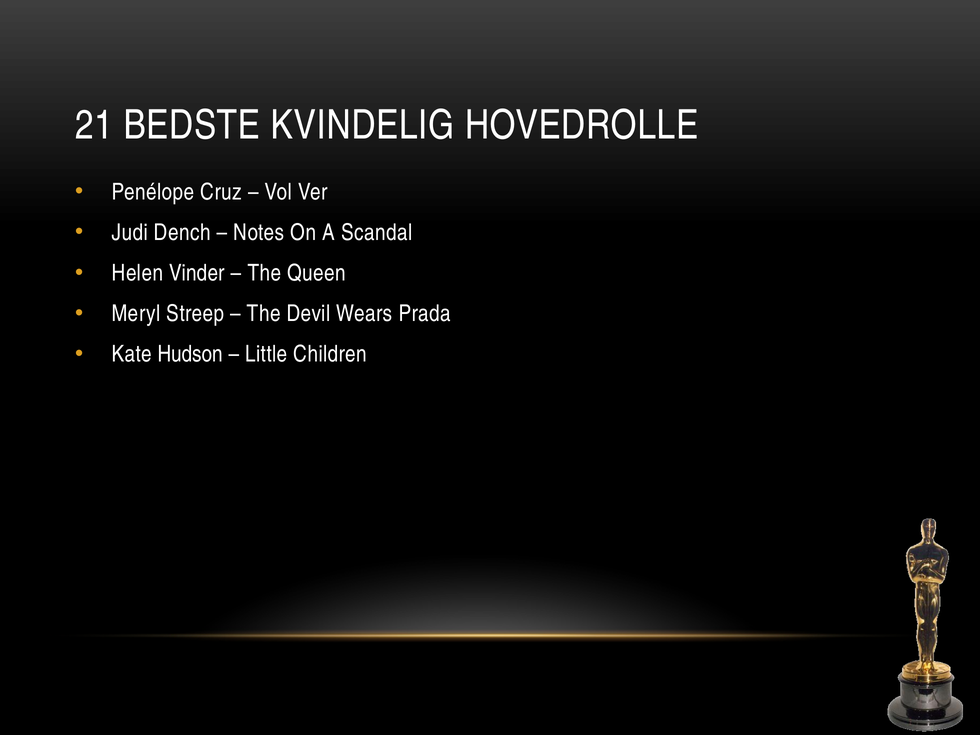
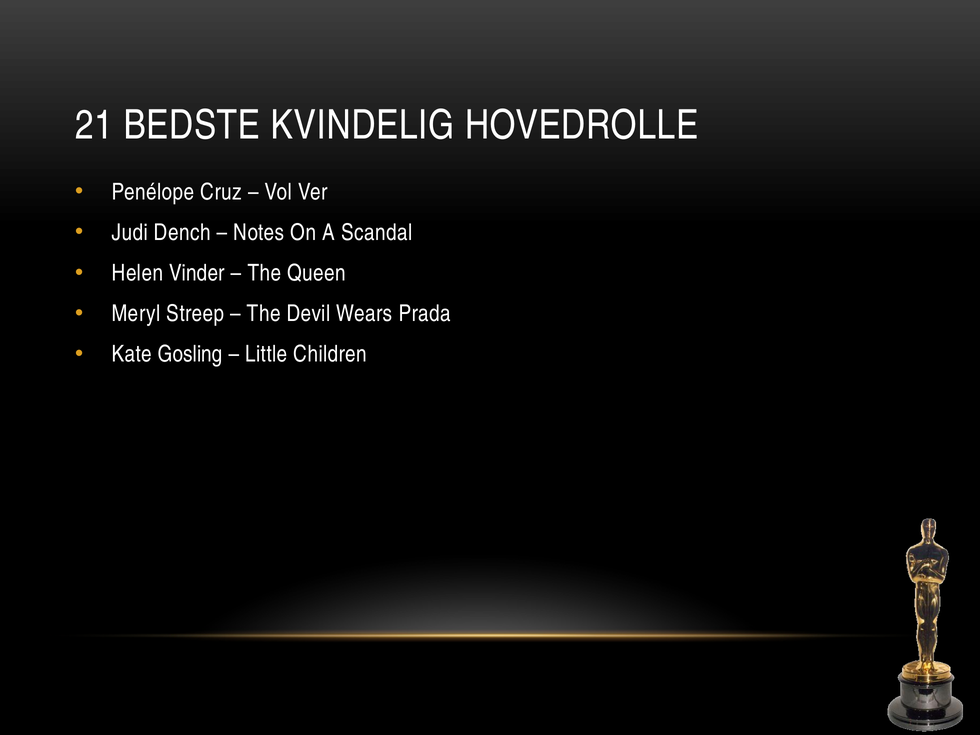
Hudson: Hudson -> Gosling (190, 354)
